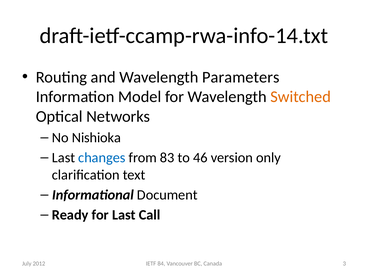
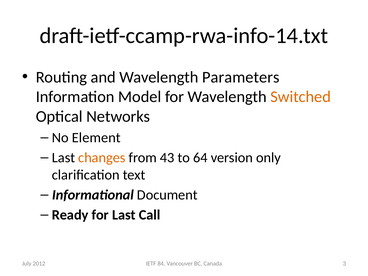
Nishioka: Nishioka -> Element (96, 138)
changes colour: blue -> orange (102, 158)
83: 83 -> 43 (167, 158)
46: 46 -> 64 (200, 158)
